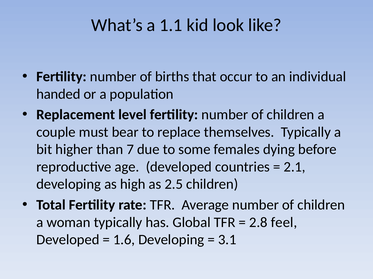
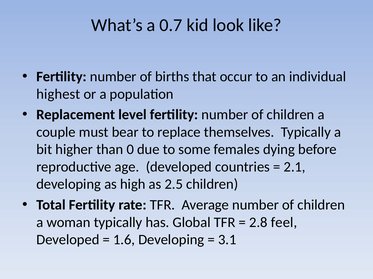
1.1: 1.1 -> 0.7 (171, 25)
handed: handed -> highest (58, 94)
7: 7 -> 0 (130, 150)
